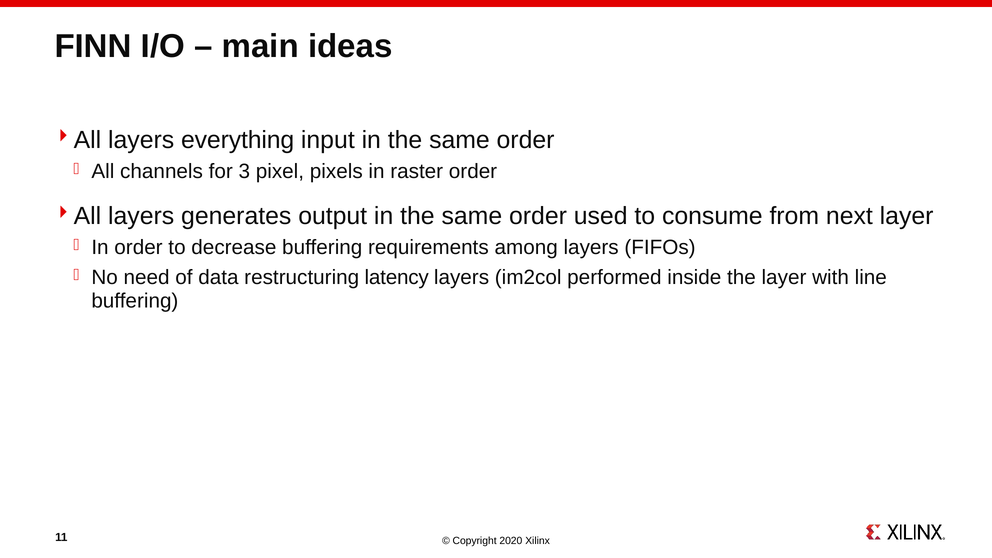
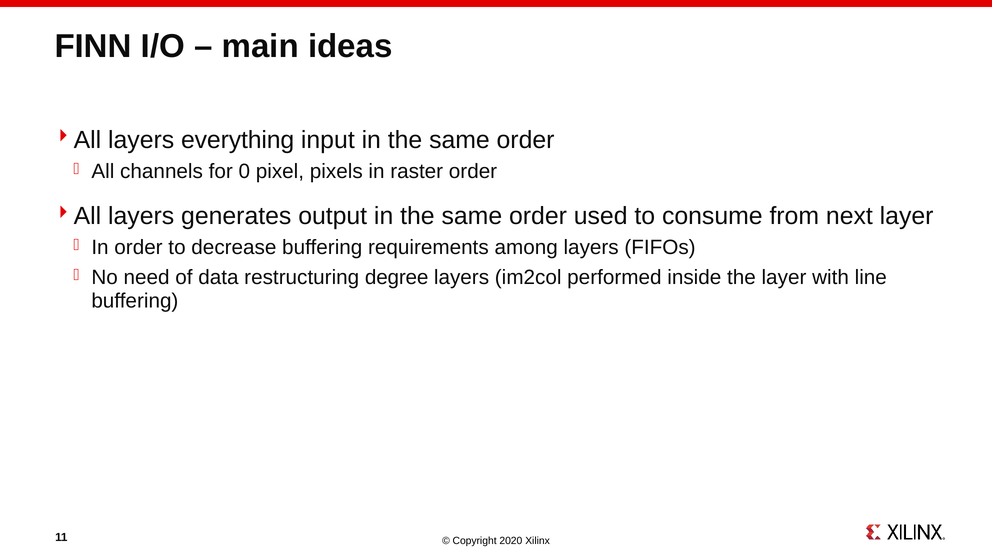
3: 3 -> 0 (244, 171)
latency: latency -> degree (397, 277)
